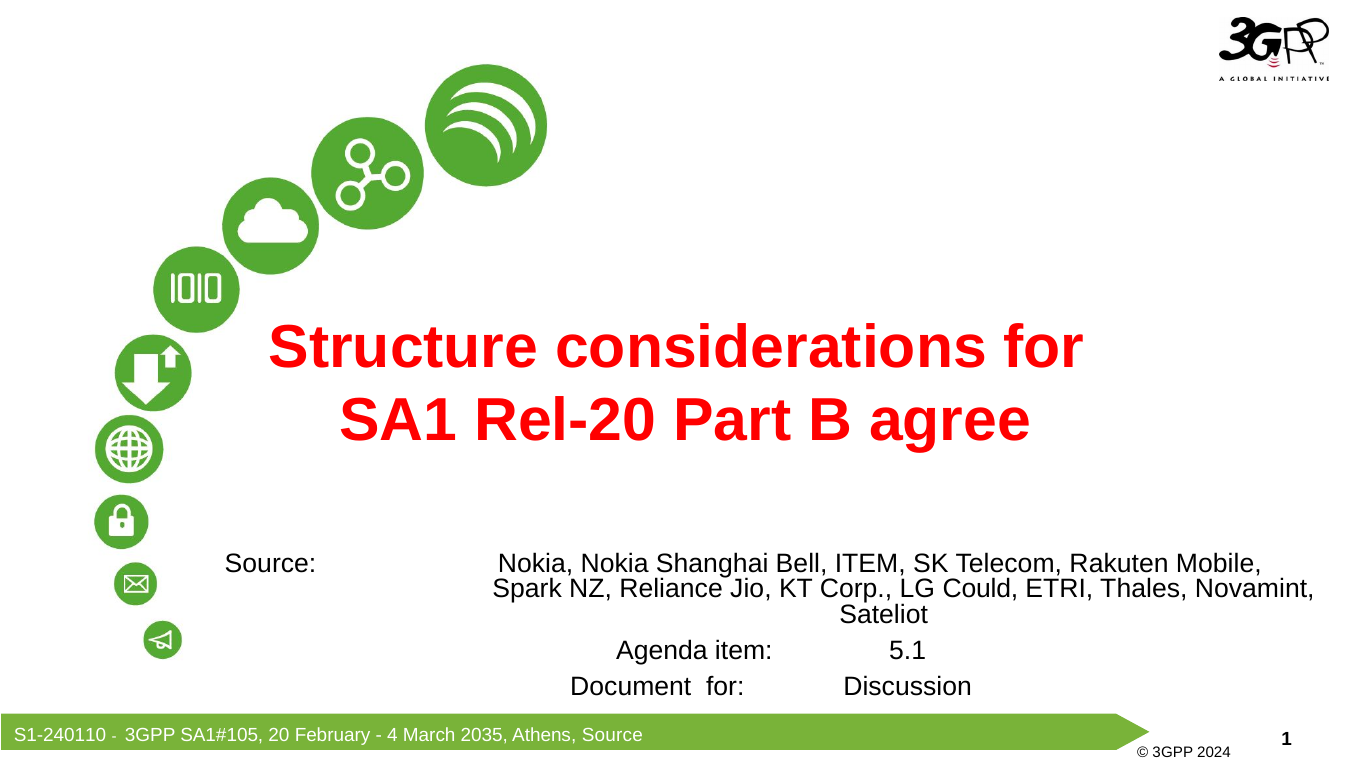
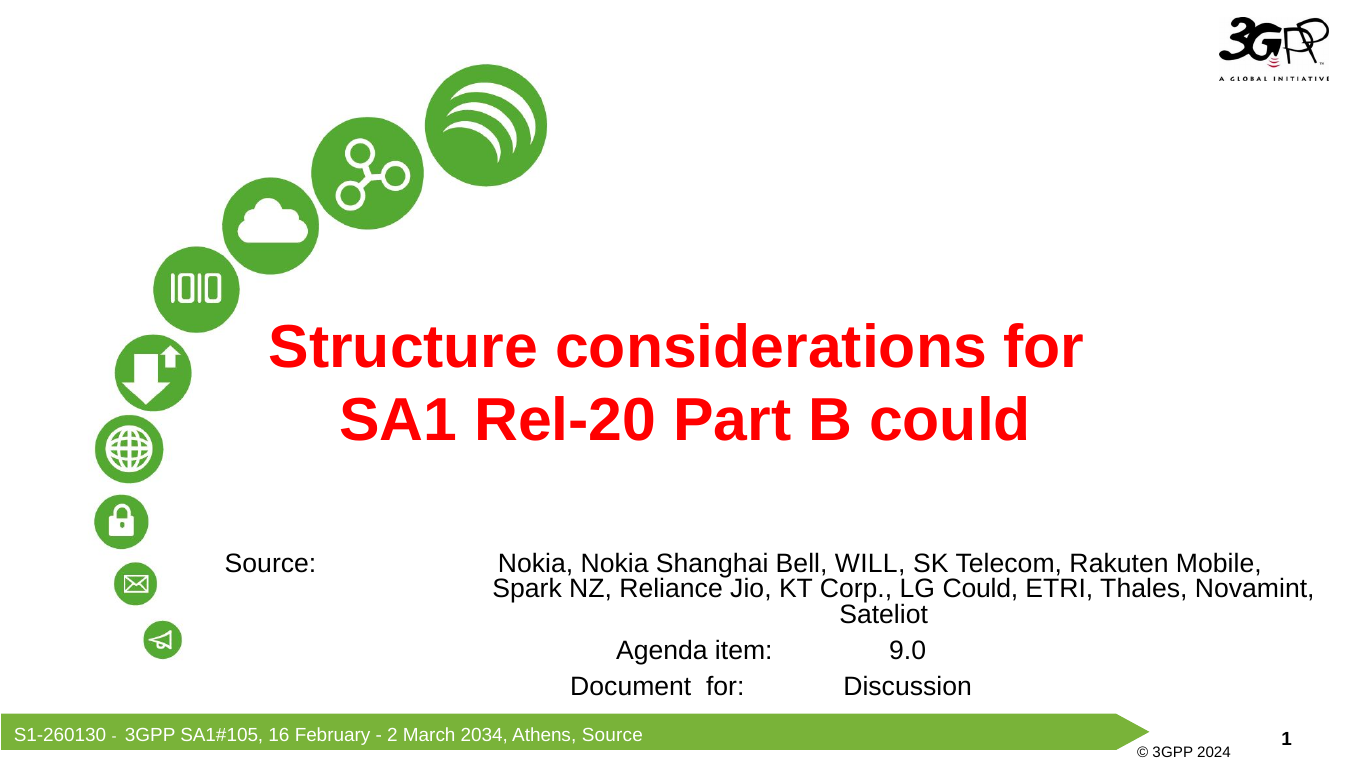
B agree: agree -> could (950, 421)
Bell ITEM: ITEM -> WILL (870, 564)
5.1: 5.1 -> 9.0 (908, 651)
S1-240110: S1-240110 -> S1-260130 (60, 736)
20: 20 -> 16 (279, 736)
4: 4 -> 2 (392, 736)
2035: 2035 -> 2034 (484, 736)
